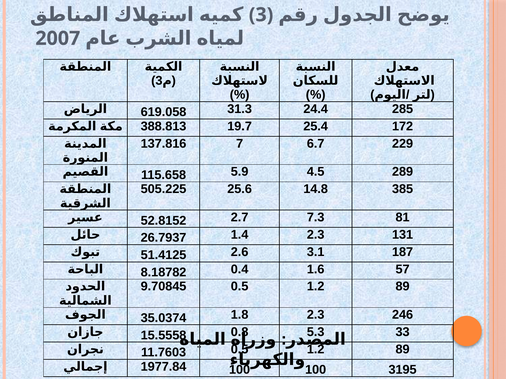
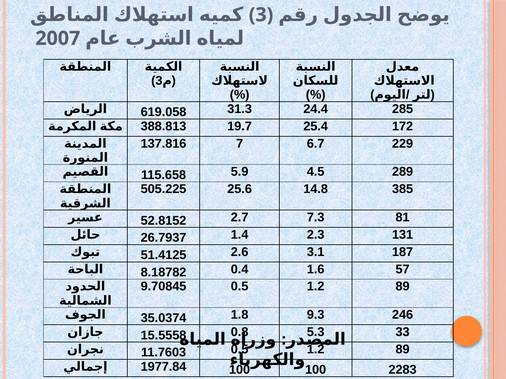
1.8 2.3: 2.3 -> 9.3 (316, 315)
3195: 3195 -> 2283 (403, 370)
